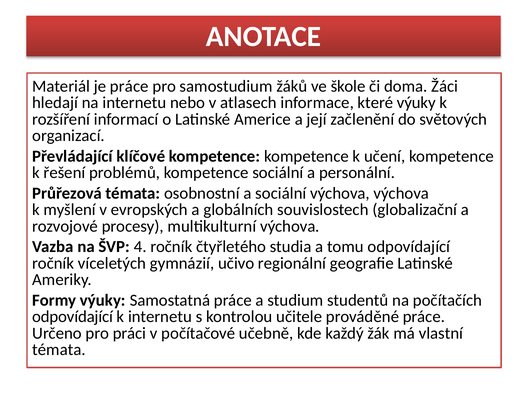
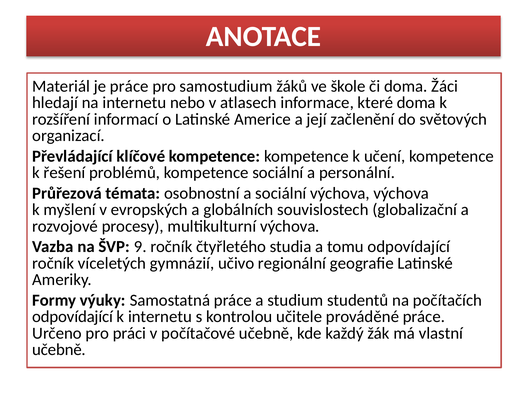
které výuky: výuky -> doma (416, 103)
4: 4 -> 9 (140, 247)
témata: témata -> učebně (59, 350)
